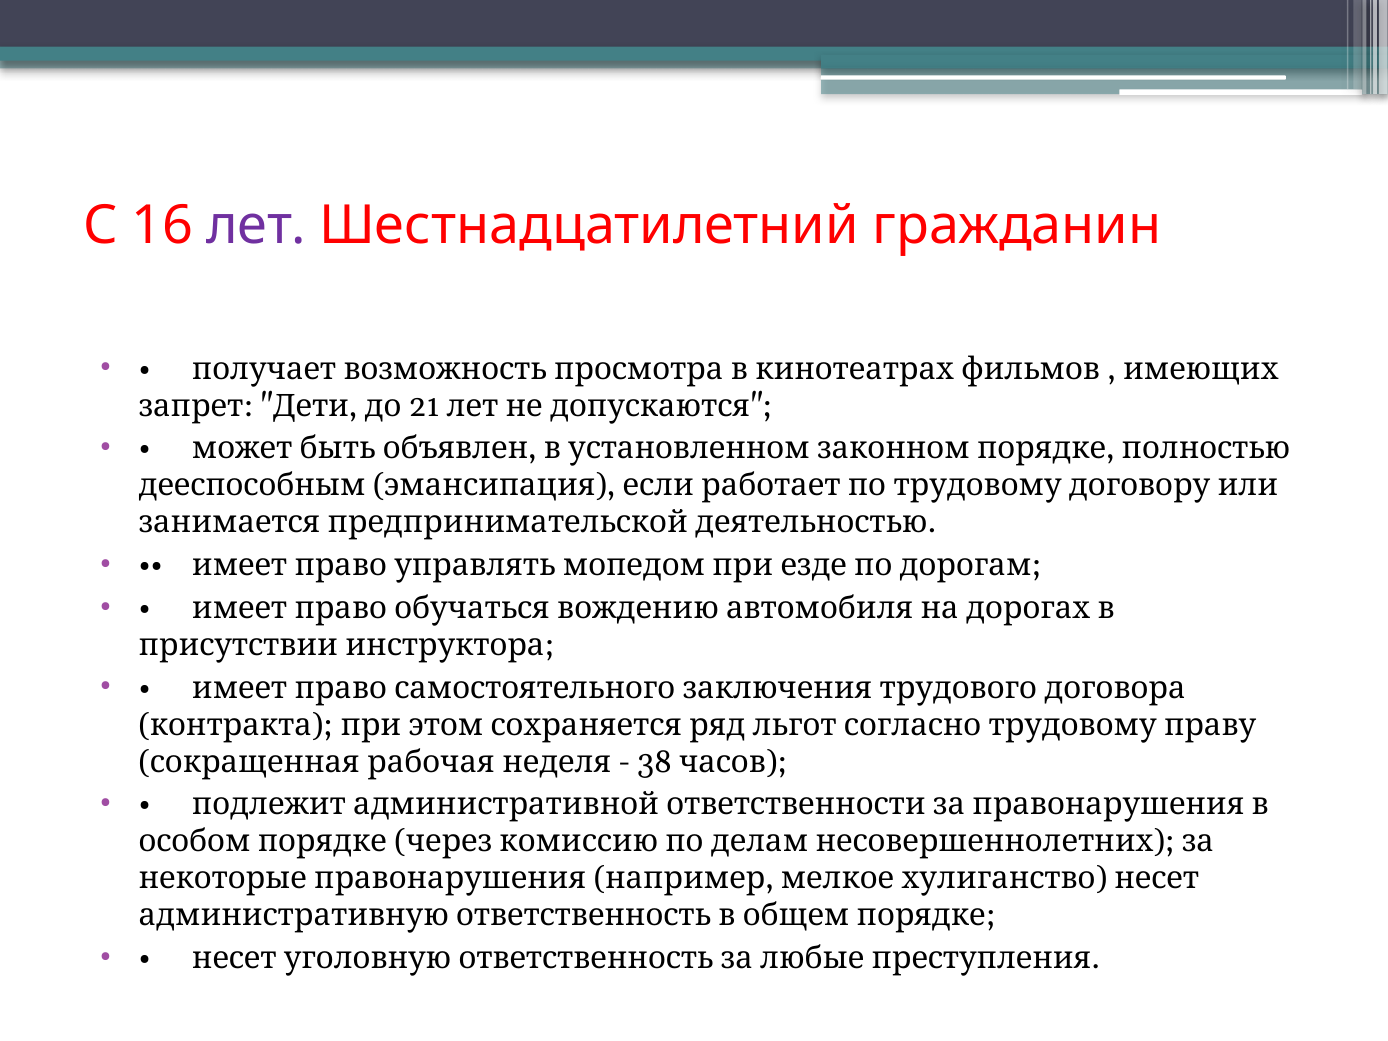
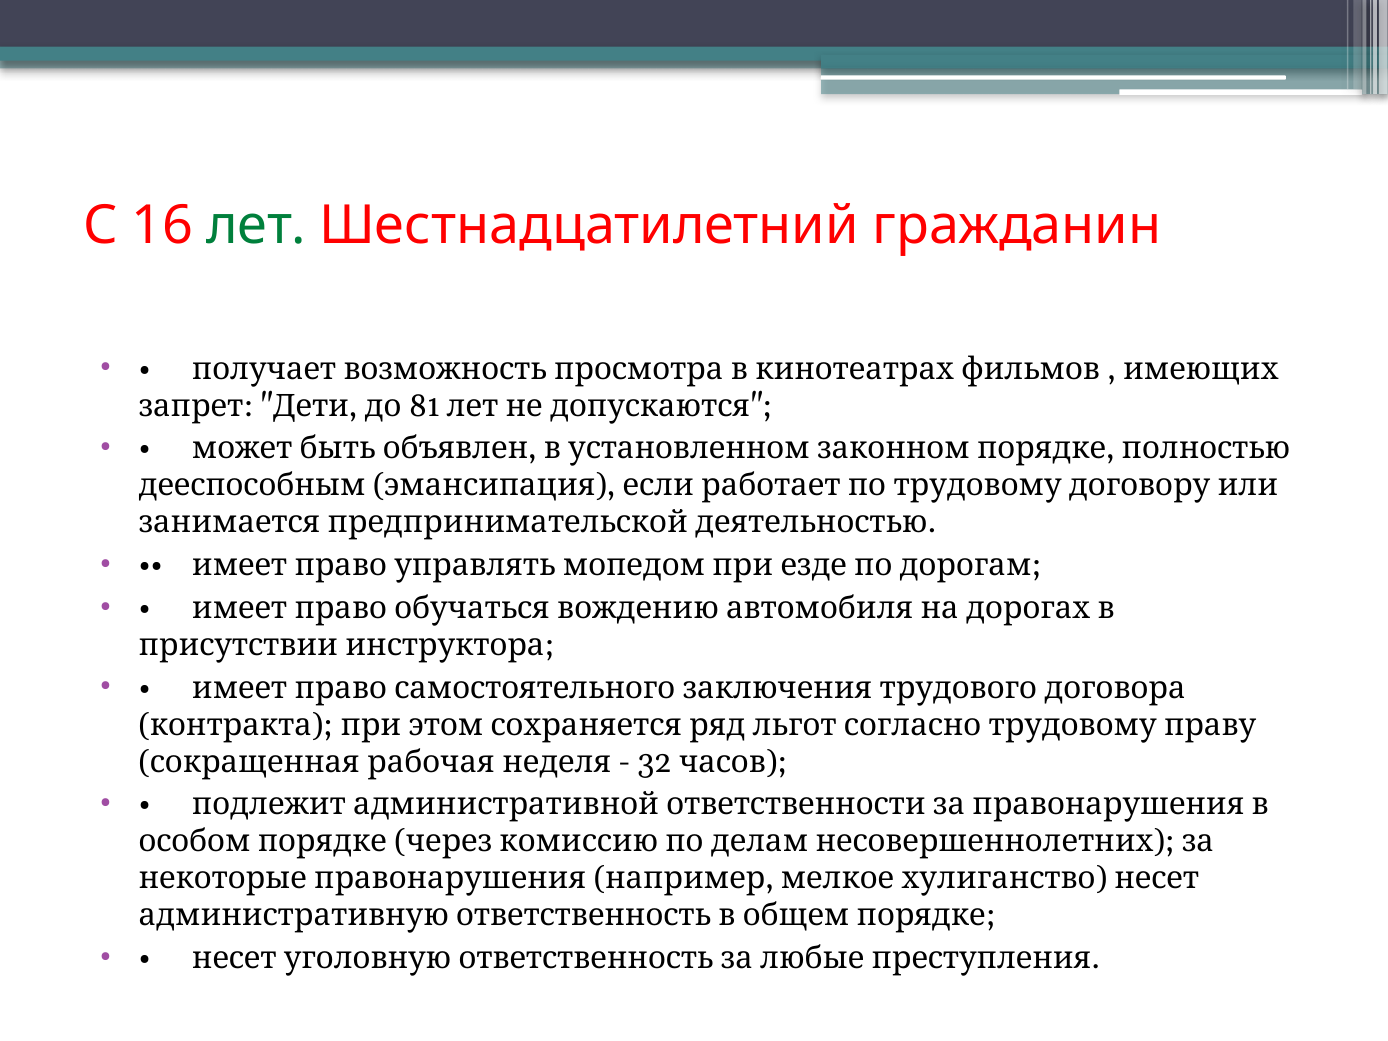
лет colour: purple -> green (256, 226)
21: 21 -> 81 (424, 406)
38: 38 -> 32 (654, 762)
